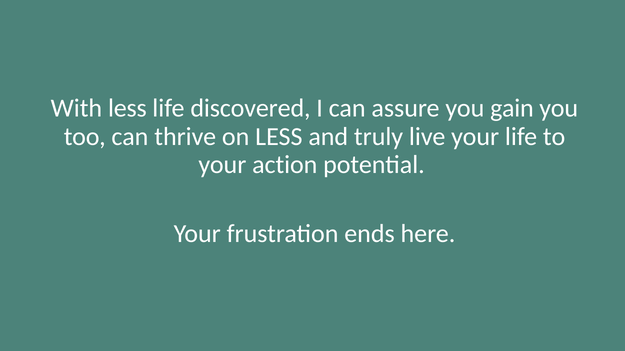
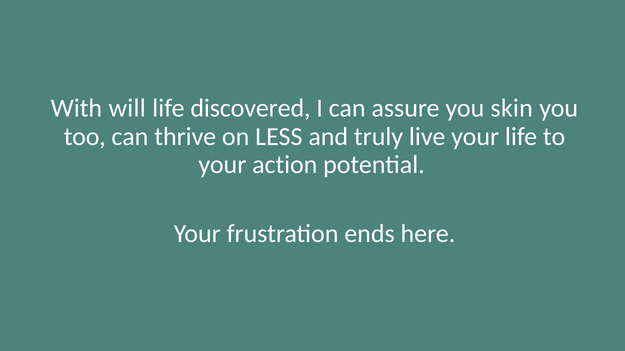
With less: less -> will (127, 109)
gain: gain -> skin (512, 109)
